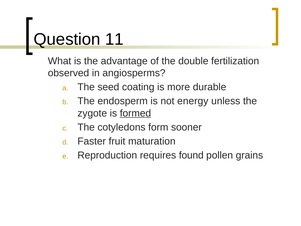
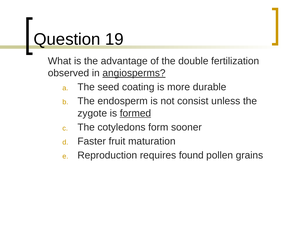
11: 11 -> 19 (114, 39)
angiosperms underline: none -> present (134, 73)
energy: energy -> consist (193, 101)
